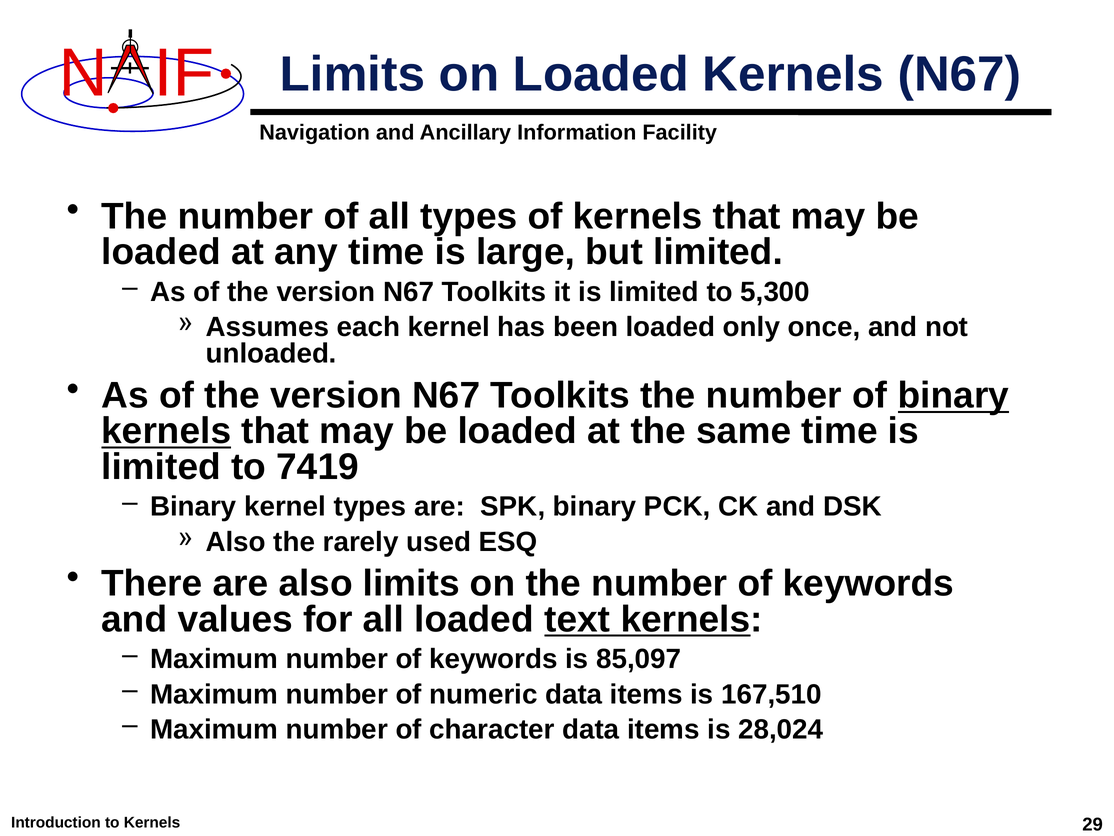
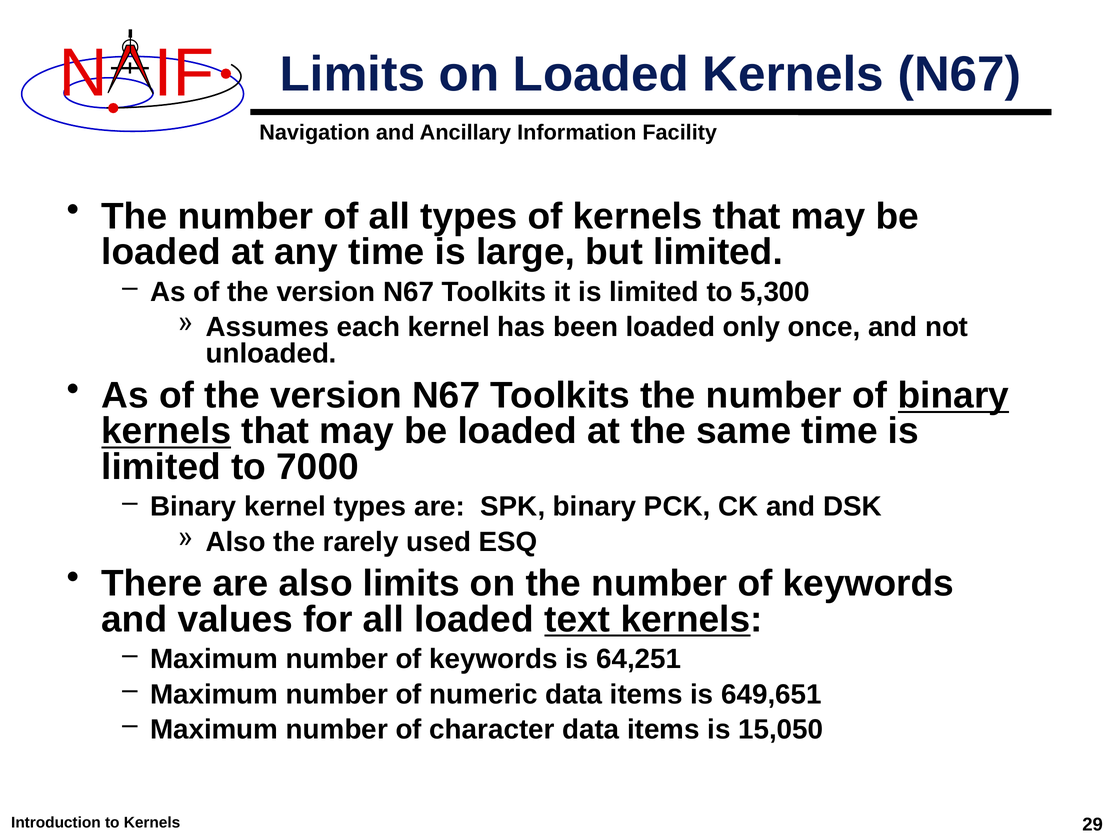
7419: 7419 -> 7000 (318, 467)
85,097: 85,097 -> 64,251 (639, 659)
167,510: 167,510 -> 649,651 (771, 694)
28,024: 28,024 -> 15,050 (781, 729)
